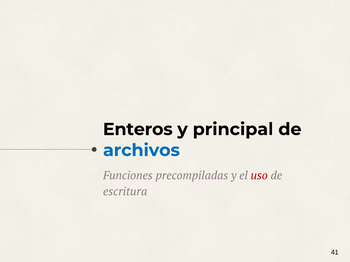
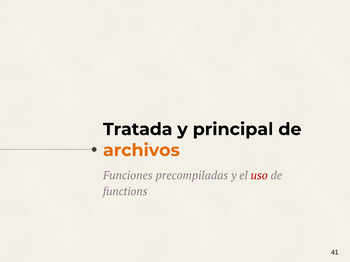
Enteros: Enteros -> Tratada (138, 130)
archivos colour: blue -> orange (141, 151)
escritura: escritura -> functions (125, 192)
